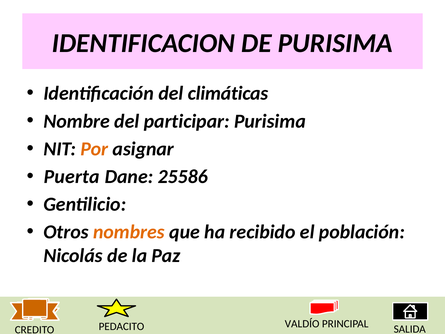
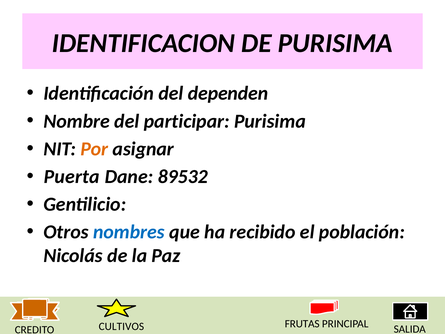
climáticas: climáticas -> dependen (228, 93)
25586: 25586 -> 89532 (183, 176)
nombres colour: orange -> blue (129, 232)
VALDÍO: VALDÍO -> FRUTAS (302, 324)
PEDACITO: PEDACITO -> CULTIVOS (121, 326)
